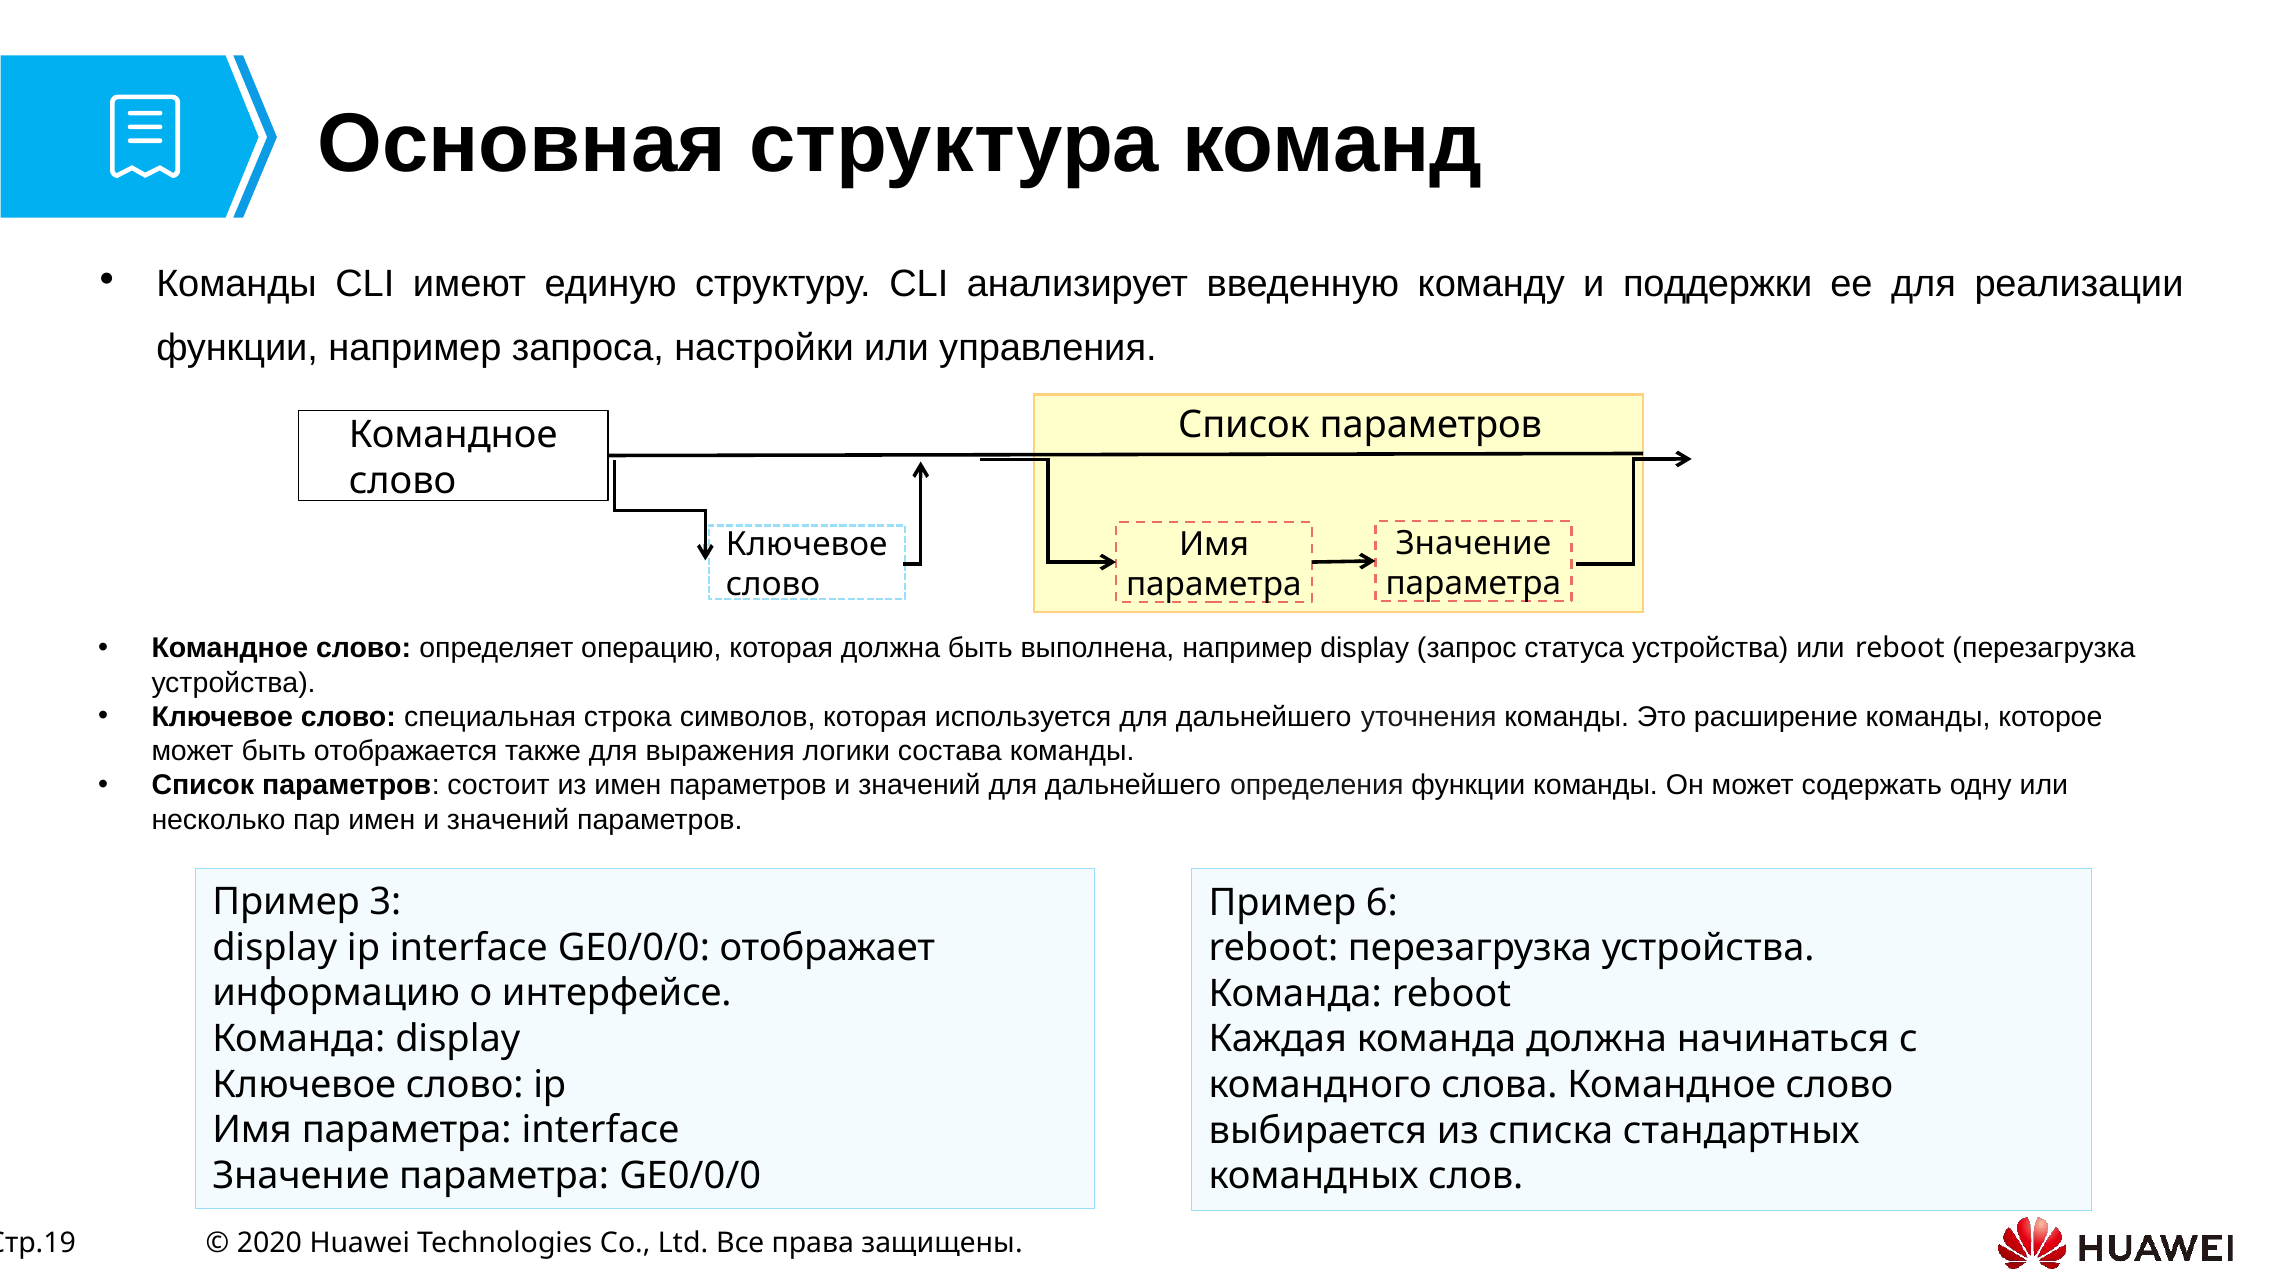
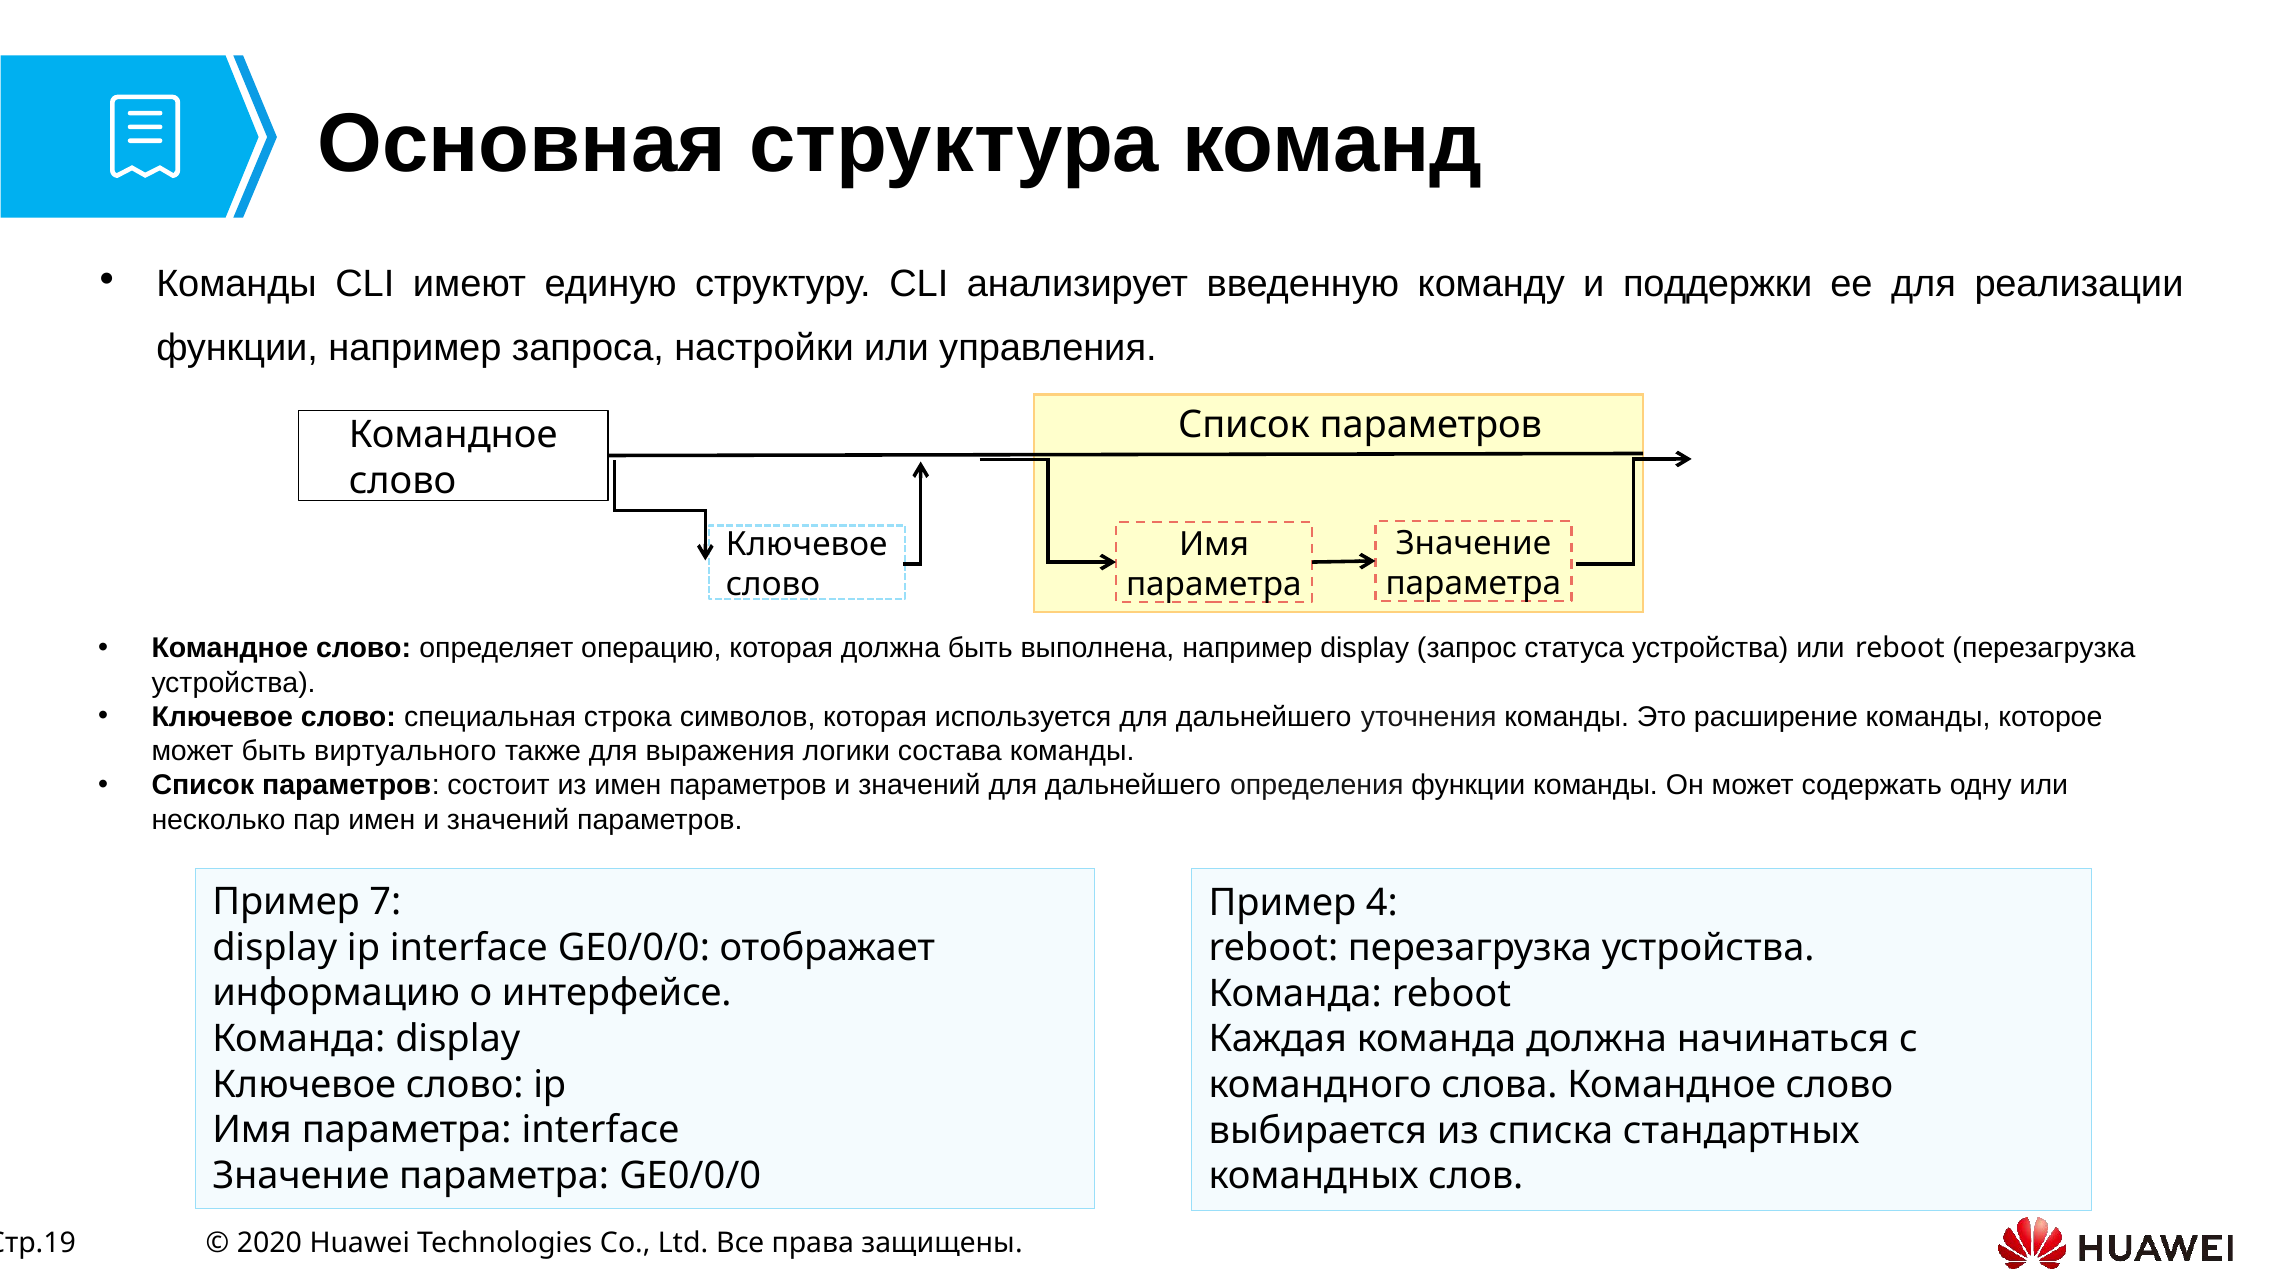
отображается: отображается -> виртуального (405, 751)
3: 3 -> 7 (385, 902)
6: 6 -> 4 (1382, 903)
